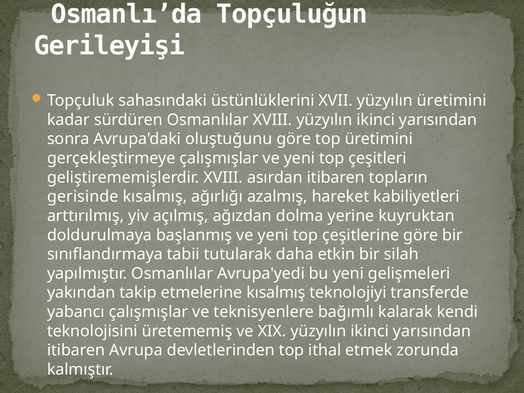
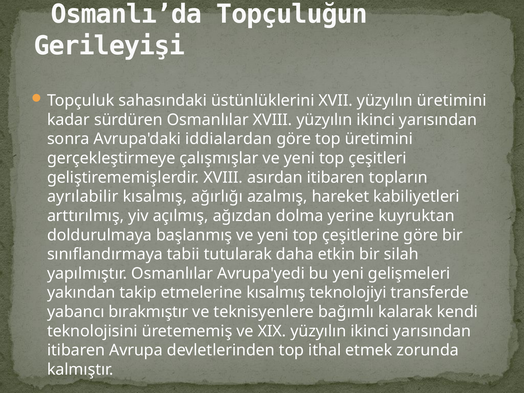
oluştuğunu: oluştuğunu -> iddialardan (229, 139)
gerisinde: gerisinde -> ayrılabilir (83, 197)
yabancı çalışmışlar: çalışmışlar -> bırakmıştır (149, 312)
